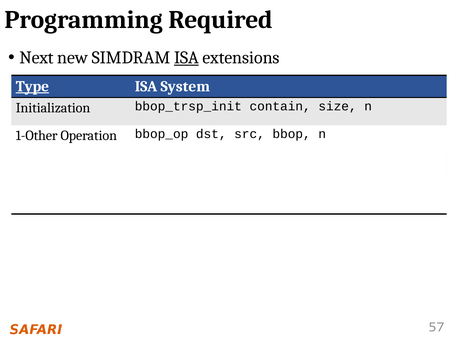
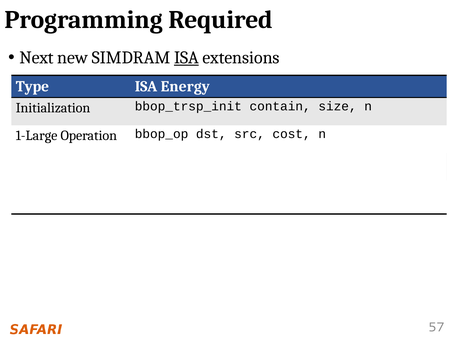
Type underline: present -> none (32, 86)
System: System -> Energy (185, 86)
1-Other: 1-Other -> 1-Large (37, 135)
bbop: bbop -> cost (292, 134)
